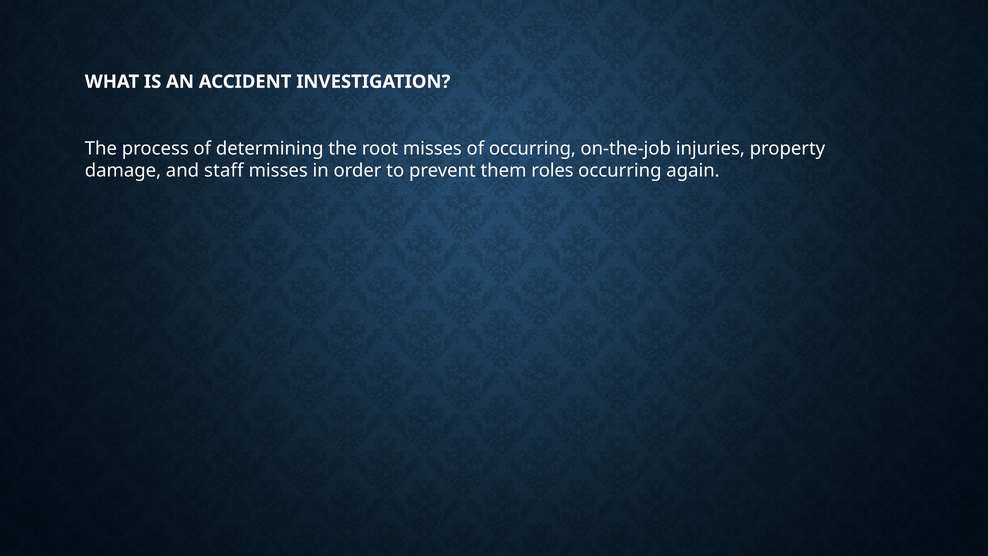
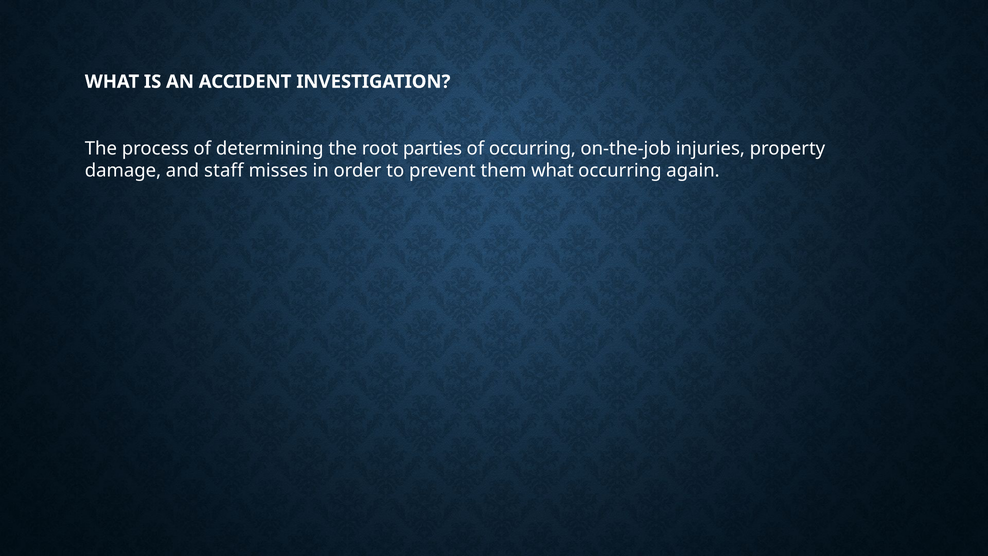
root misses: misses -> parties (432, 148)
them roles: roles -> what (552, 171)
